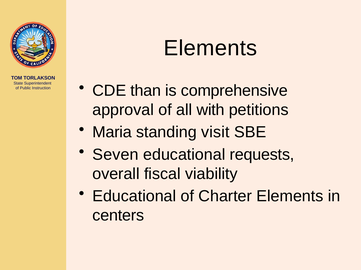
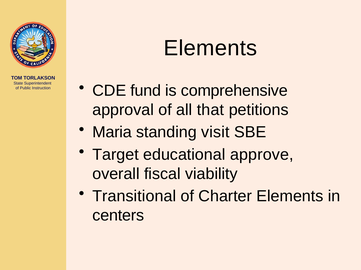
than: than -> fund (146, 91)
with: with -> that (210, 110)
Seven: Seven -> Target (116, 155)
requests: requests -> approve (262, 155)
Educational: Educational -> Transitional (134, 197)
